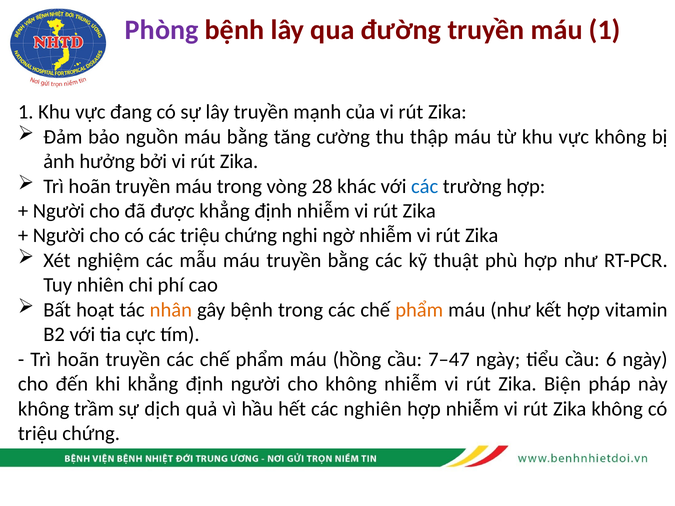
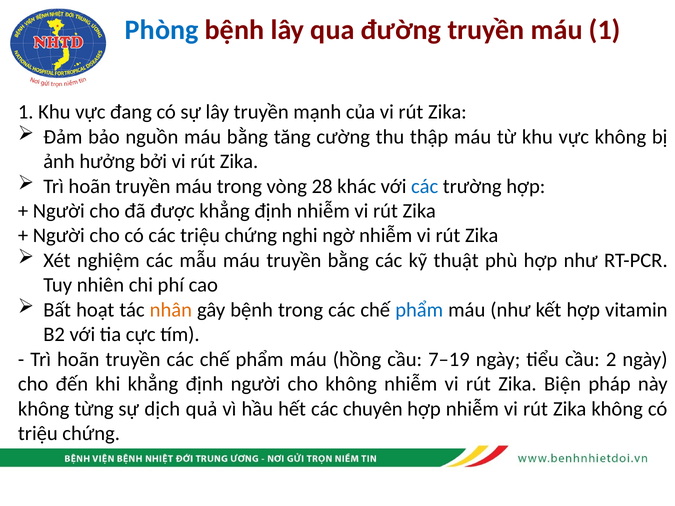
Phòng colour: purple -> blue (162, 30)
phẩm colour: orange -> blue (419, 310)
7–47: 7–47 -> 7–19 (449, 360)
6: 6 -> 2 (611, 360)
trầm: trầm -> từng (94, 409)
nghiên: nghiên -> chuyên (373, 409)
